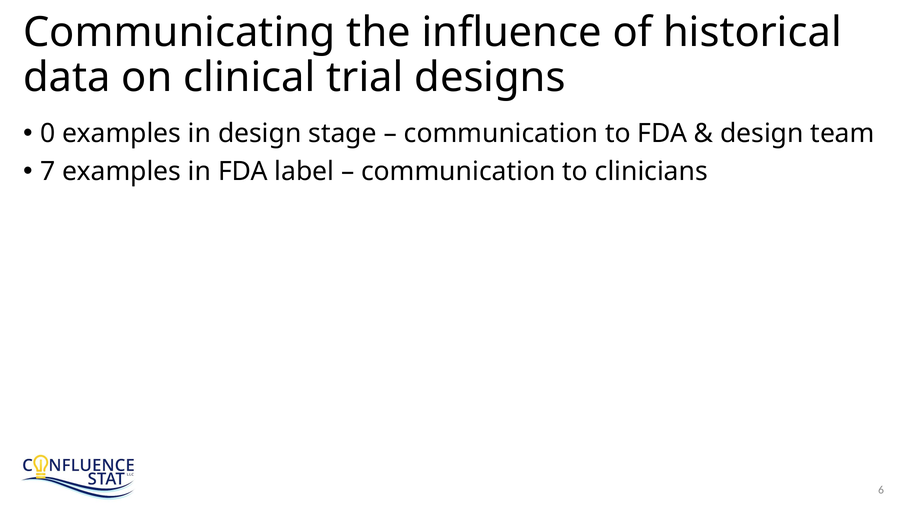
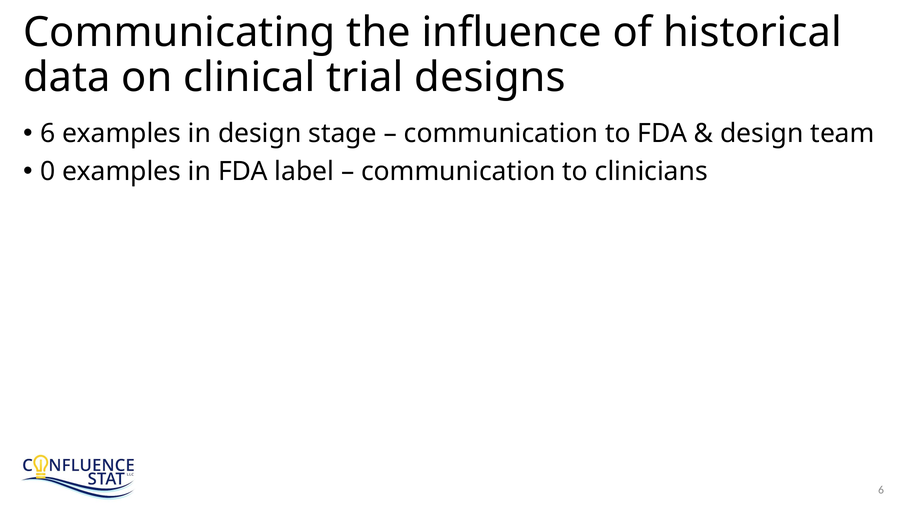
0: 0 -> 6 (48, 133)
7: 7 -> 0 (48, 171)
